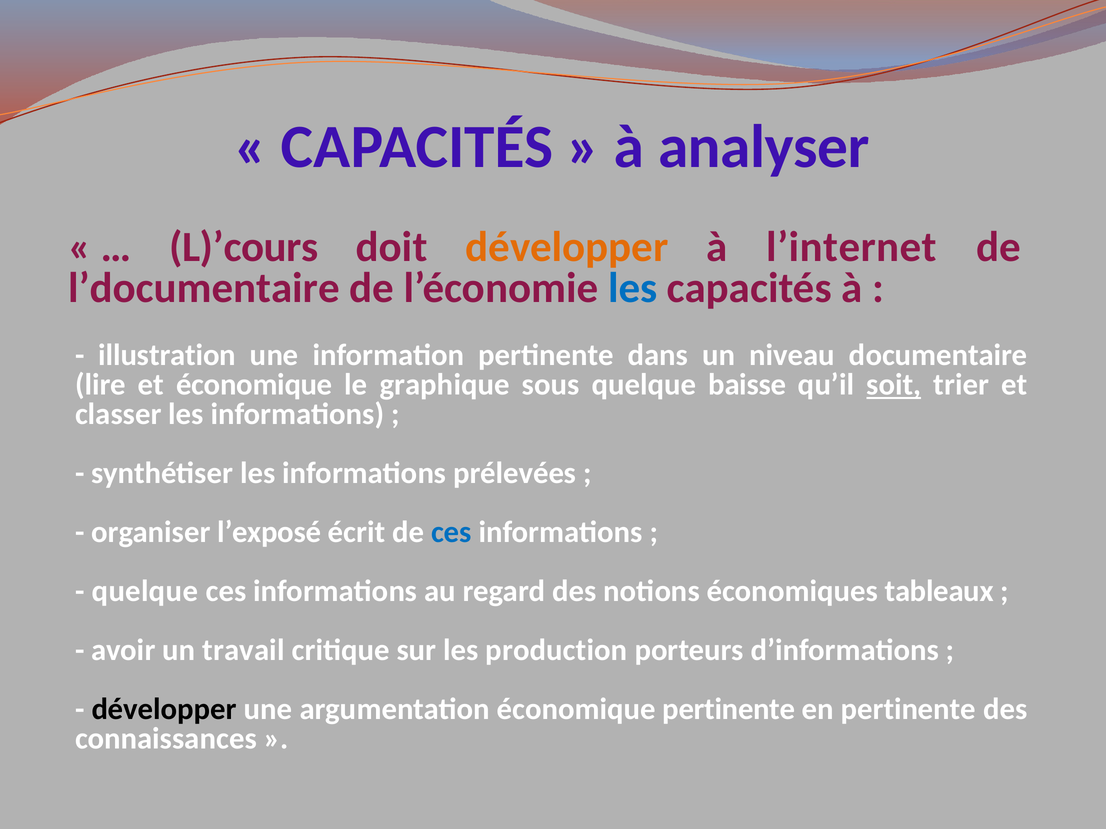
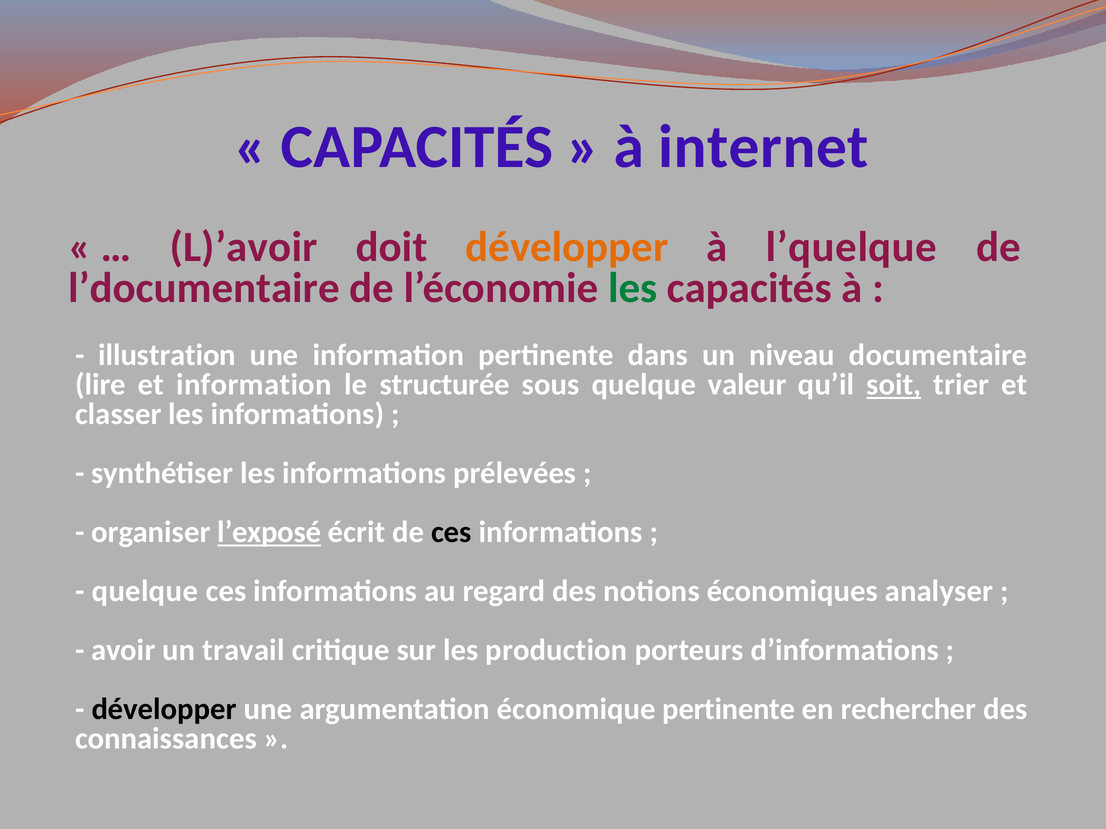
analyser: analyser -> internet (763, 147)
L)’cours: L)’cours -> L)’avoir (244, 247)
l’internet: l’internet -> l’quelque (852, 247)
les colour: blue -> green (633, 288)
et économique: économique -> information (254, 385)
graphique: graphique -> structurée (445, 385)
baisse: baisse -> valeur (747, 385)
l’exposé underline: none -> present (269, 532)
ces colour: blue -> black (451, 532)
tableaux: tableaux -> analyser (939, 592)
en pertinente: pertinente -> rechercher (908, 710)
